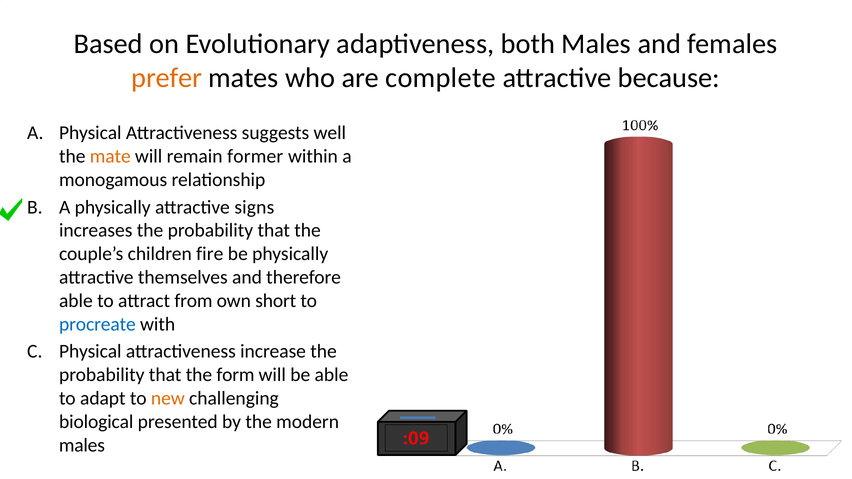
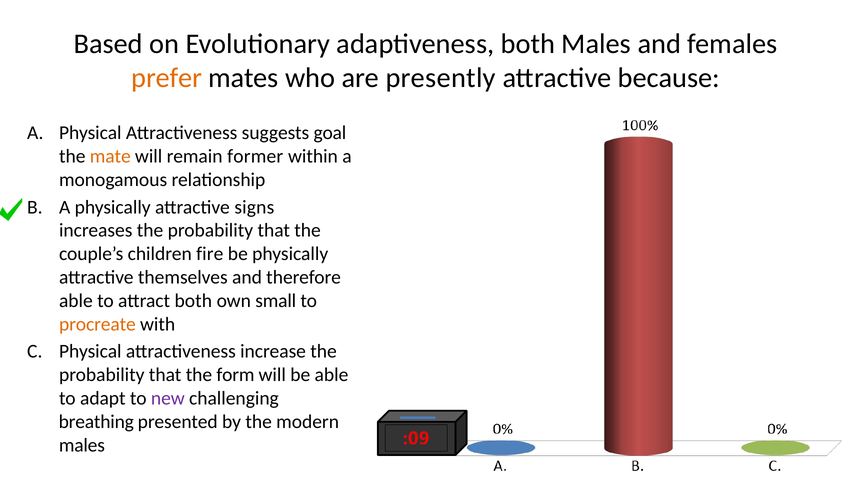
complete: complete -> presently (441, 78)
well: well -> goal (330, 133)
attract from: from -> both (193, 301)
short: short -> small (276, 301)
procreate colour: blue -> orange (97, 324)
new colour: orange -> purple (168, 399)
biological: biological -> breathing (96, 422)
